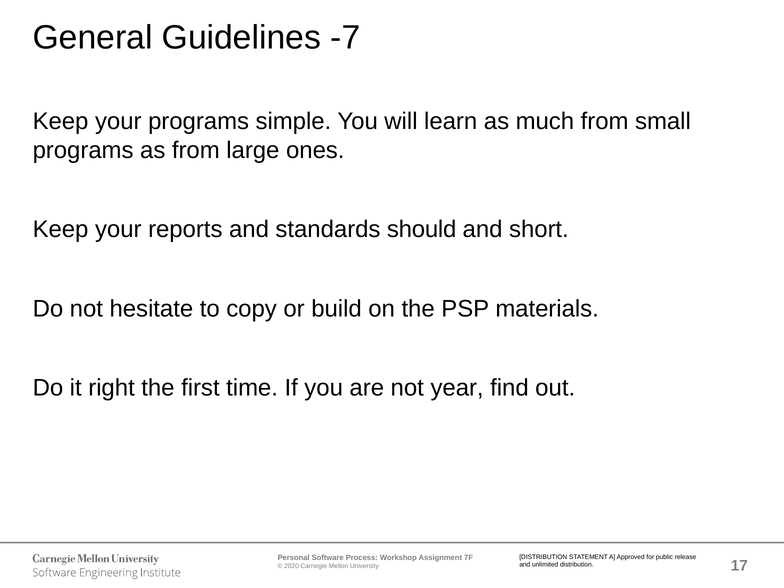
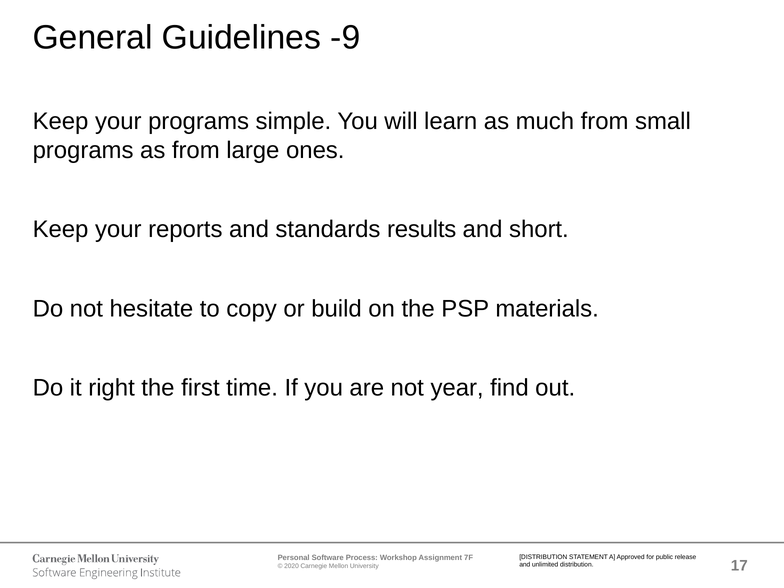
-7: -7 -> -9 (345, 38)
should: should -> results (422, 229)
